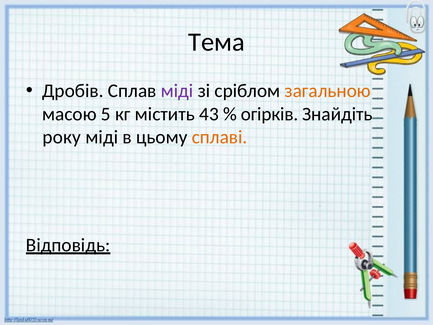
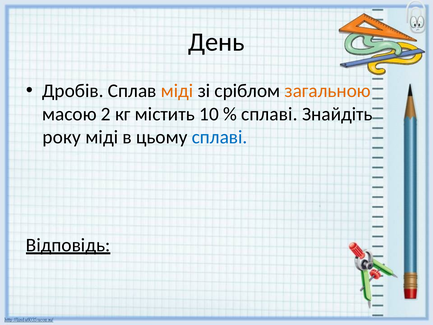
Тема: Тема -> День (217, 42)
міді colour: purple -> orange (177, 91)
5: 5 -> 2 (106, 114)
43: 43 -> 10 (209, 114)
огірків: огірків -> сплаві (269, 114)
сплаві colour: orange -> blue (220, 137)
